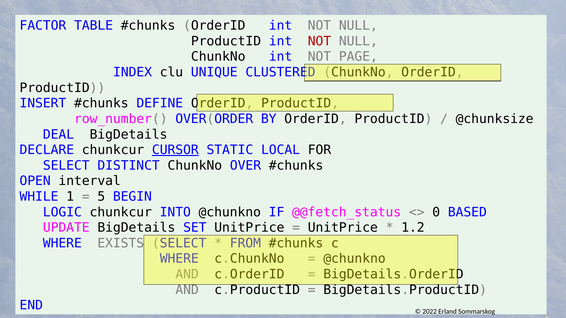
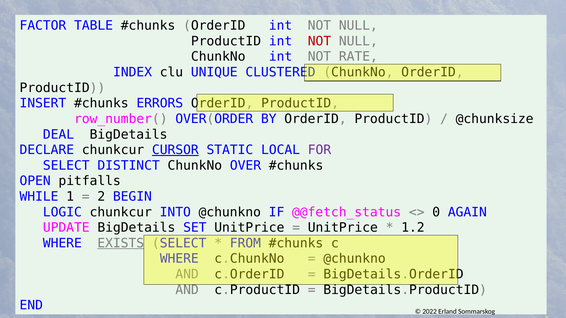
PAGE: PAGE -> RATE (358, 57)
DEFINE: DEFINE -> ERRORS (160, 103)
FOR colour: black -> purple (319, 150)
interval: interval -> pitfalls (90, 181)
5: 5 -> 2 (101, 197)
BASED: BASED -> AGAIN (467, 212)
EXISTS underline: none -> present (121, 243)
